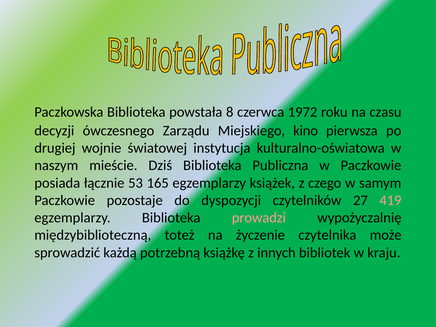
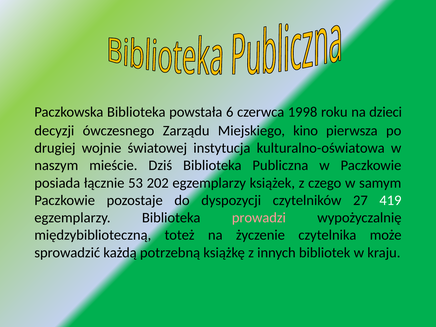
8: 8 -> 6 (230, 112)
1972: 1972 -> 1998 (303, 112)
czasu: czasu -> dzieci (386, 112)
165: 165 -> 202 (158, 183)
419 colour: pink -> white (390, 200)
